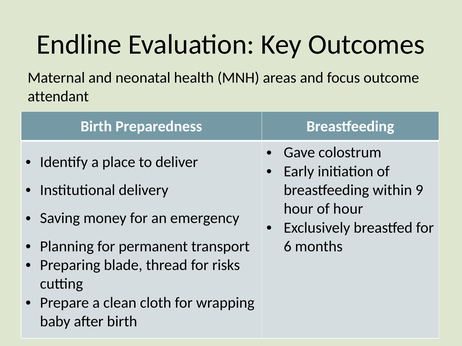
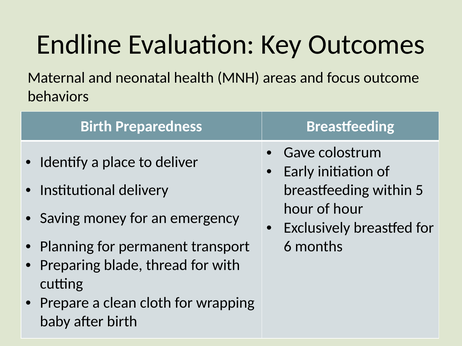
attendant: attendant -> behaviors (58, 97)
9: 9 -> 5 (419, 190)
risks: risks -> with (226, 265)
